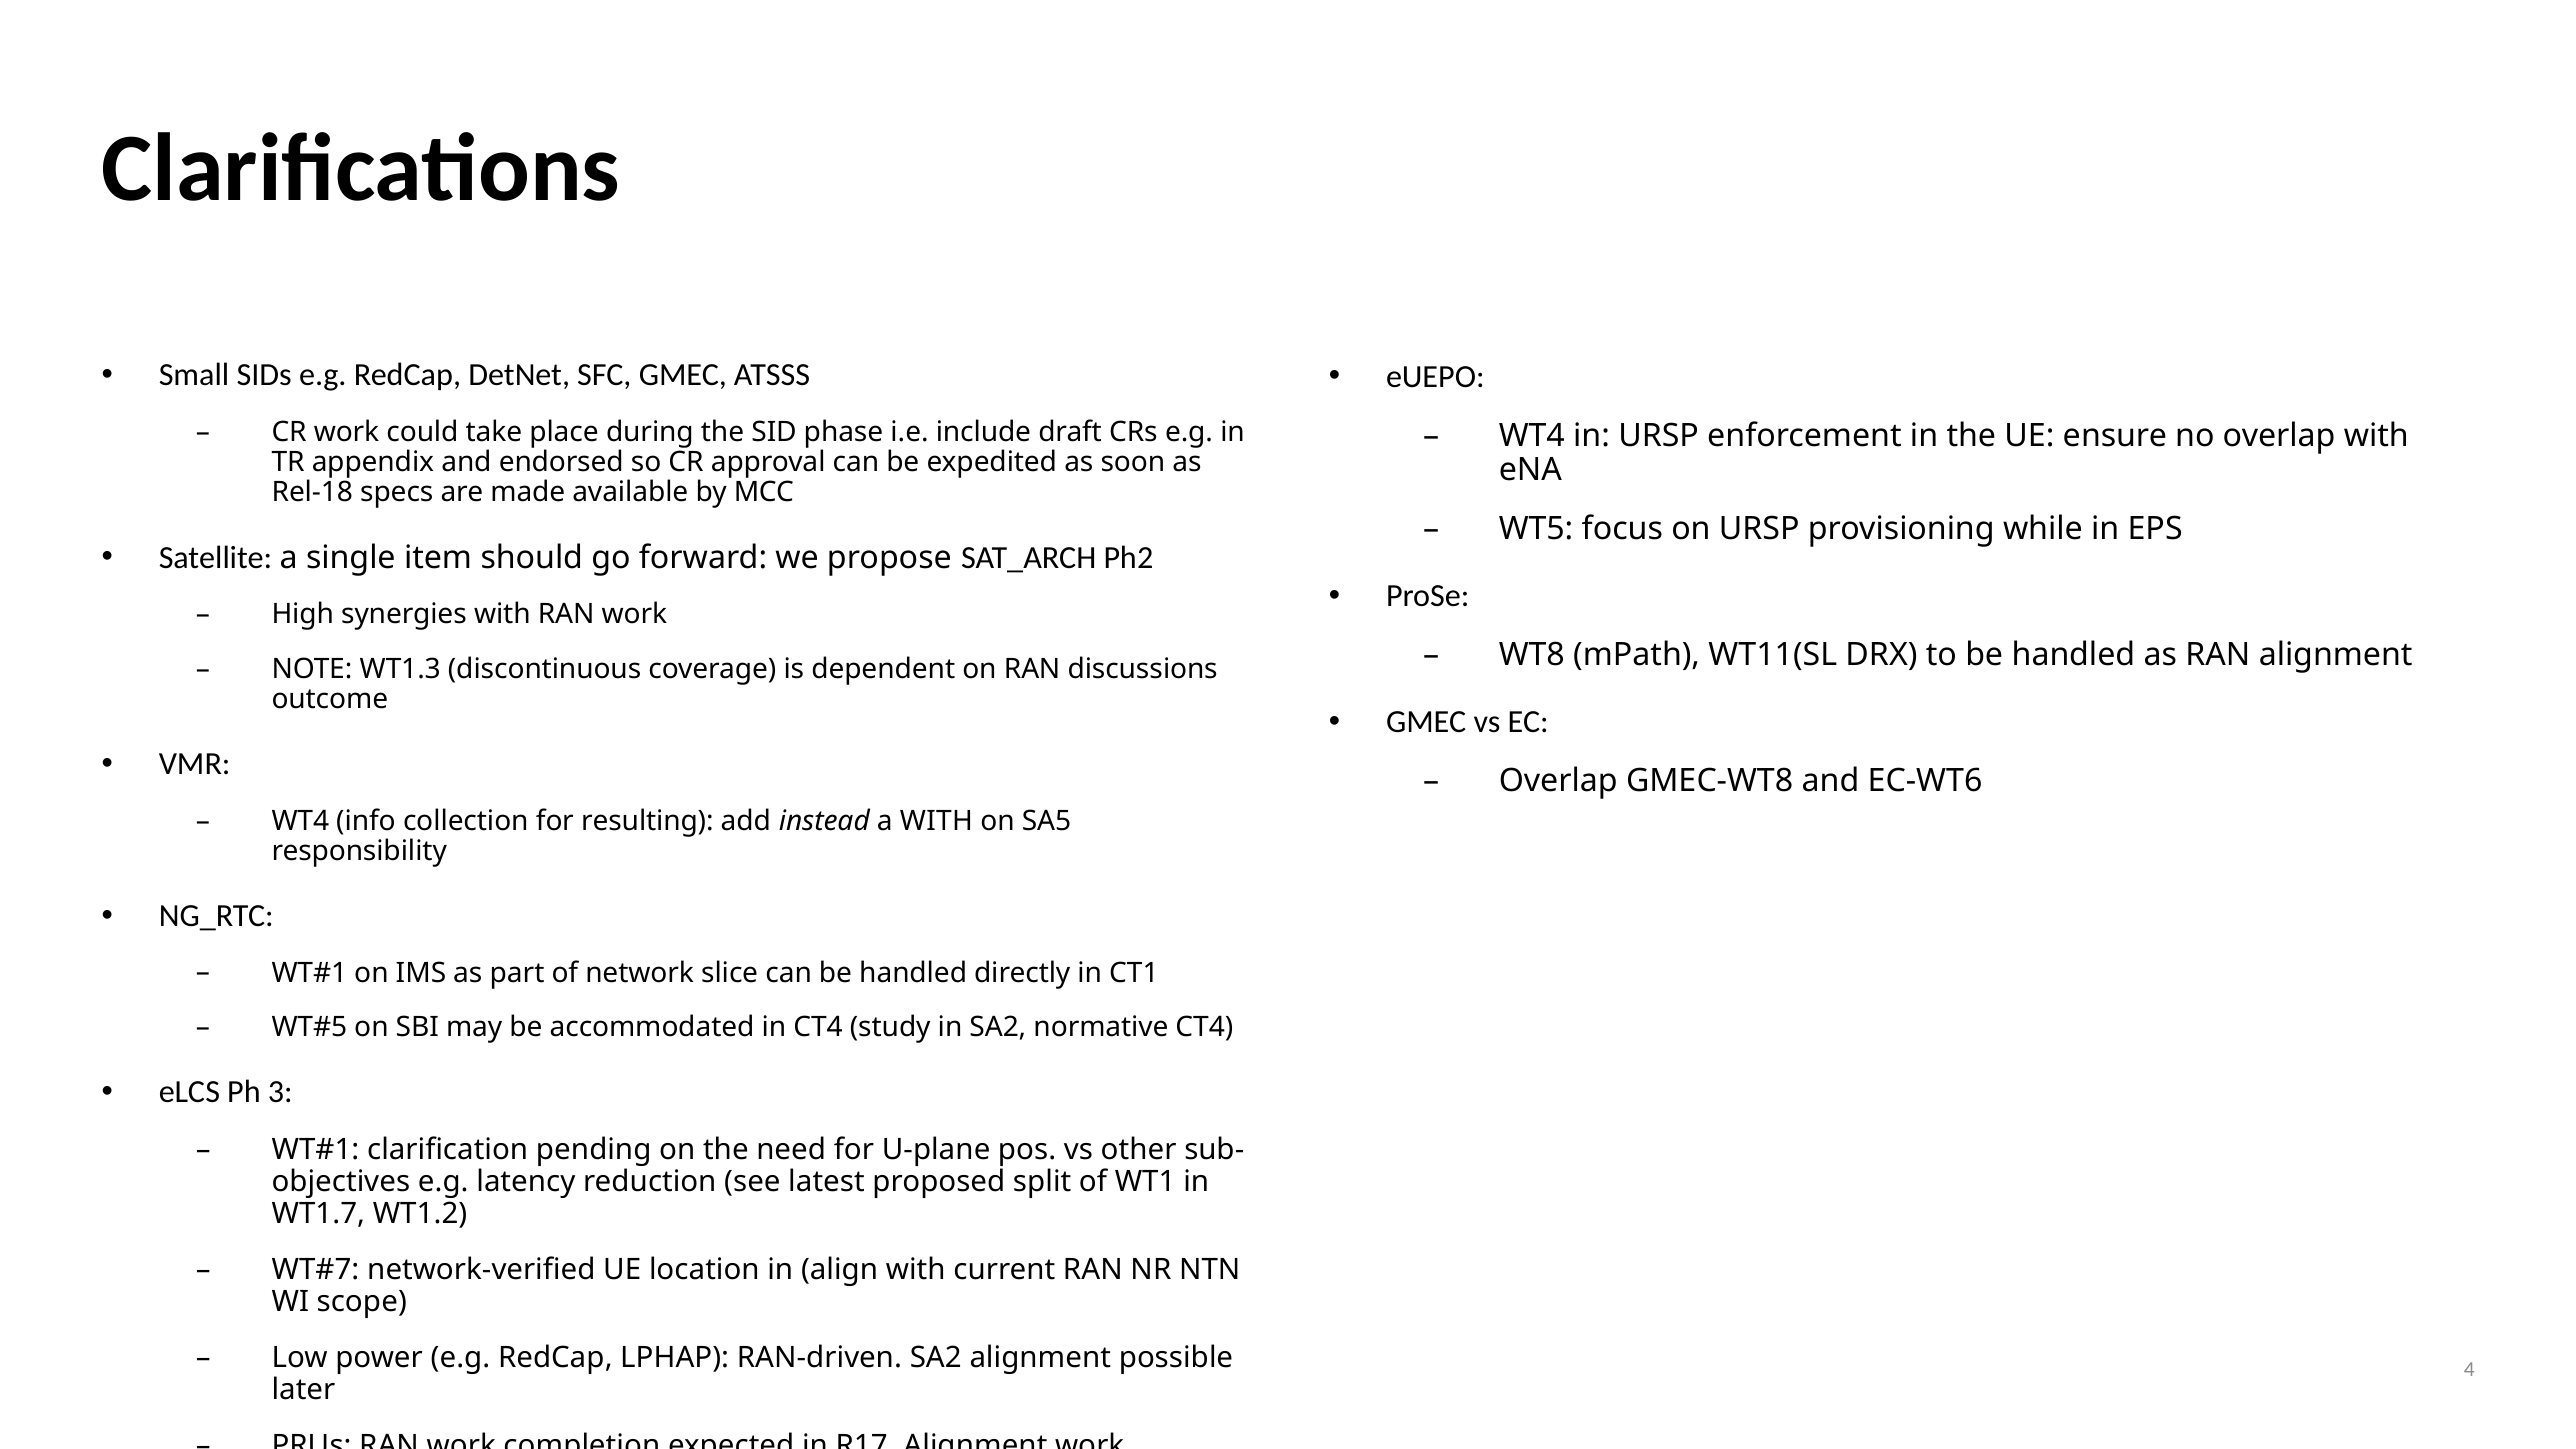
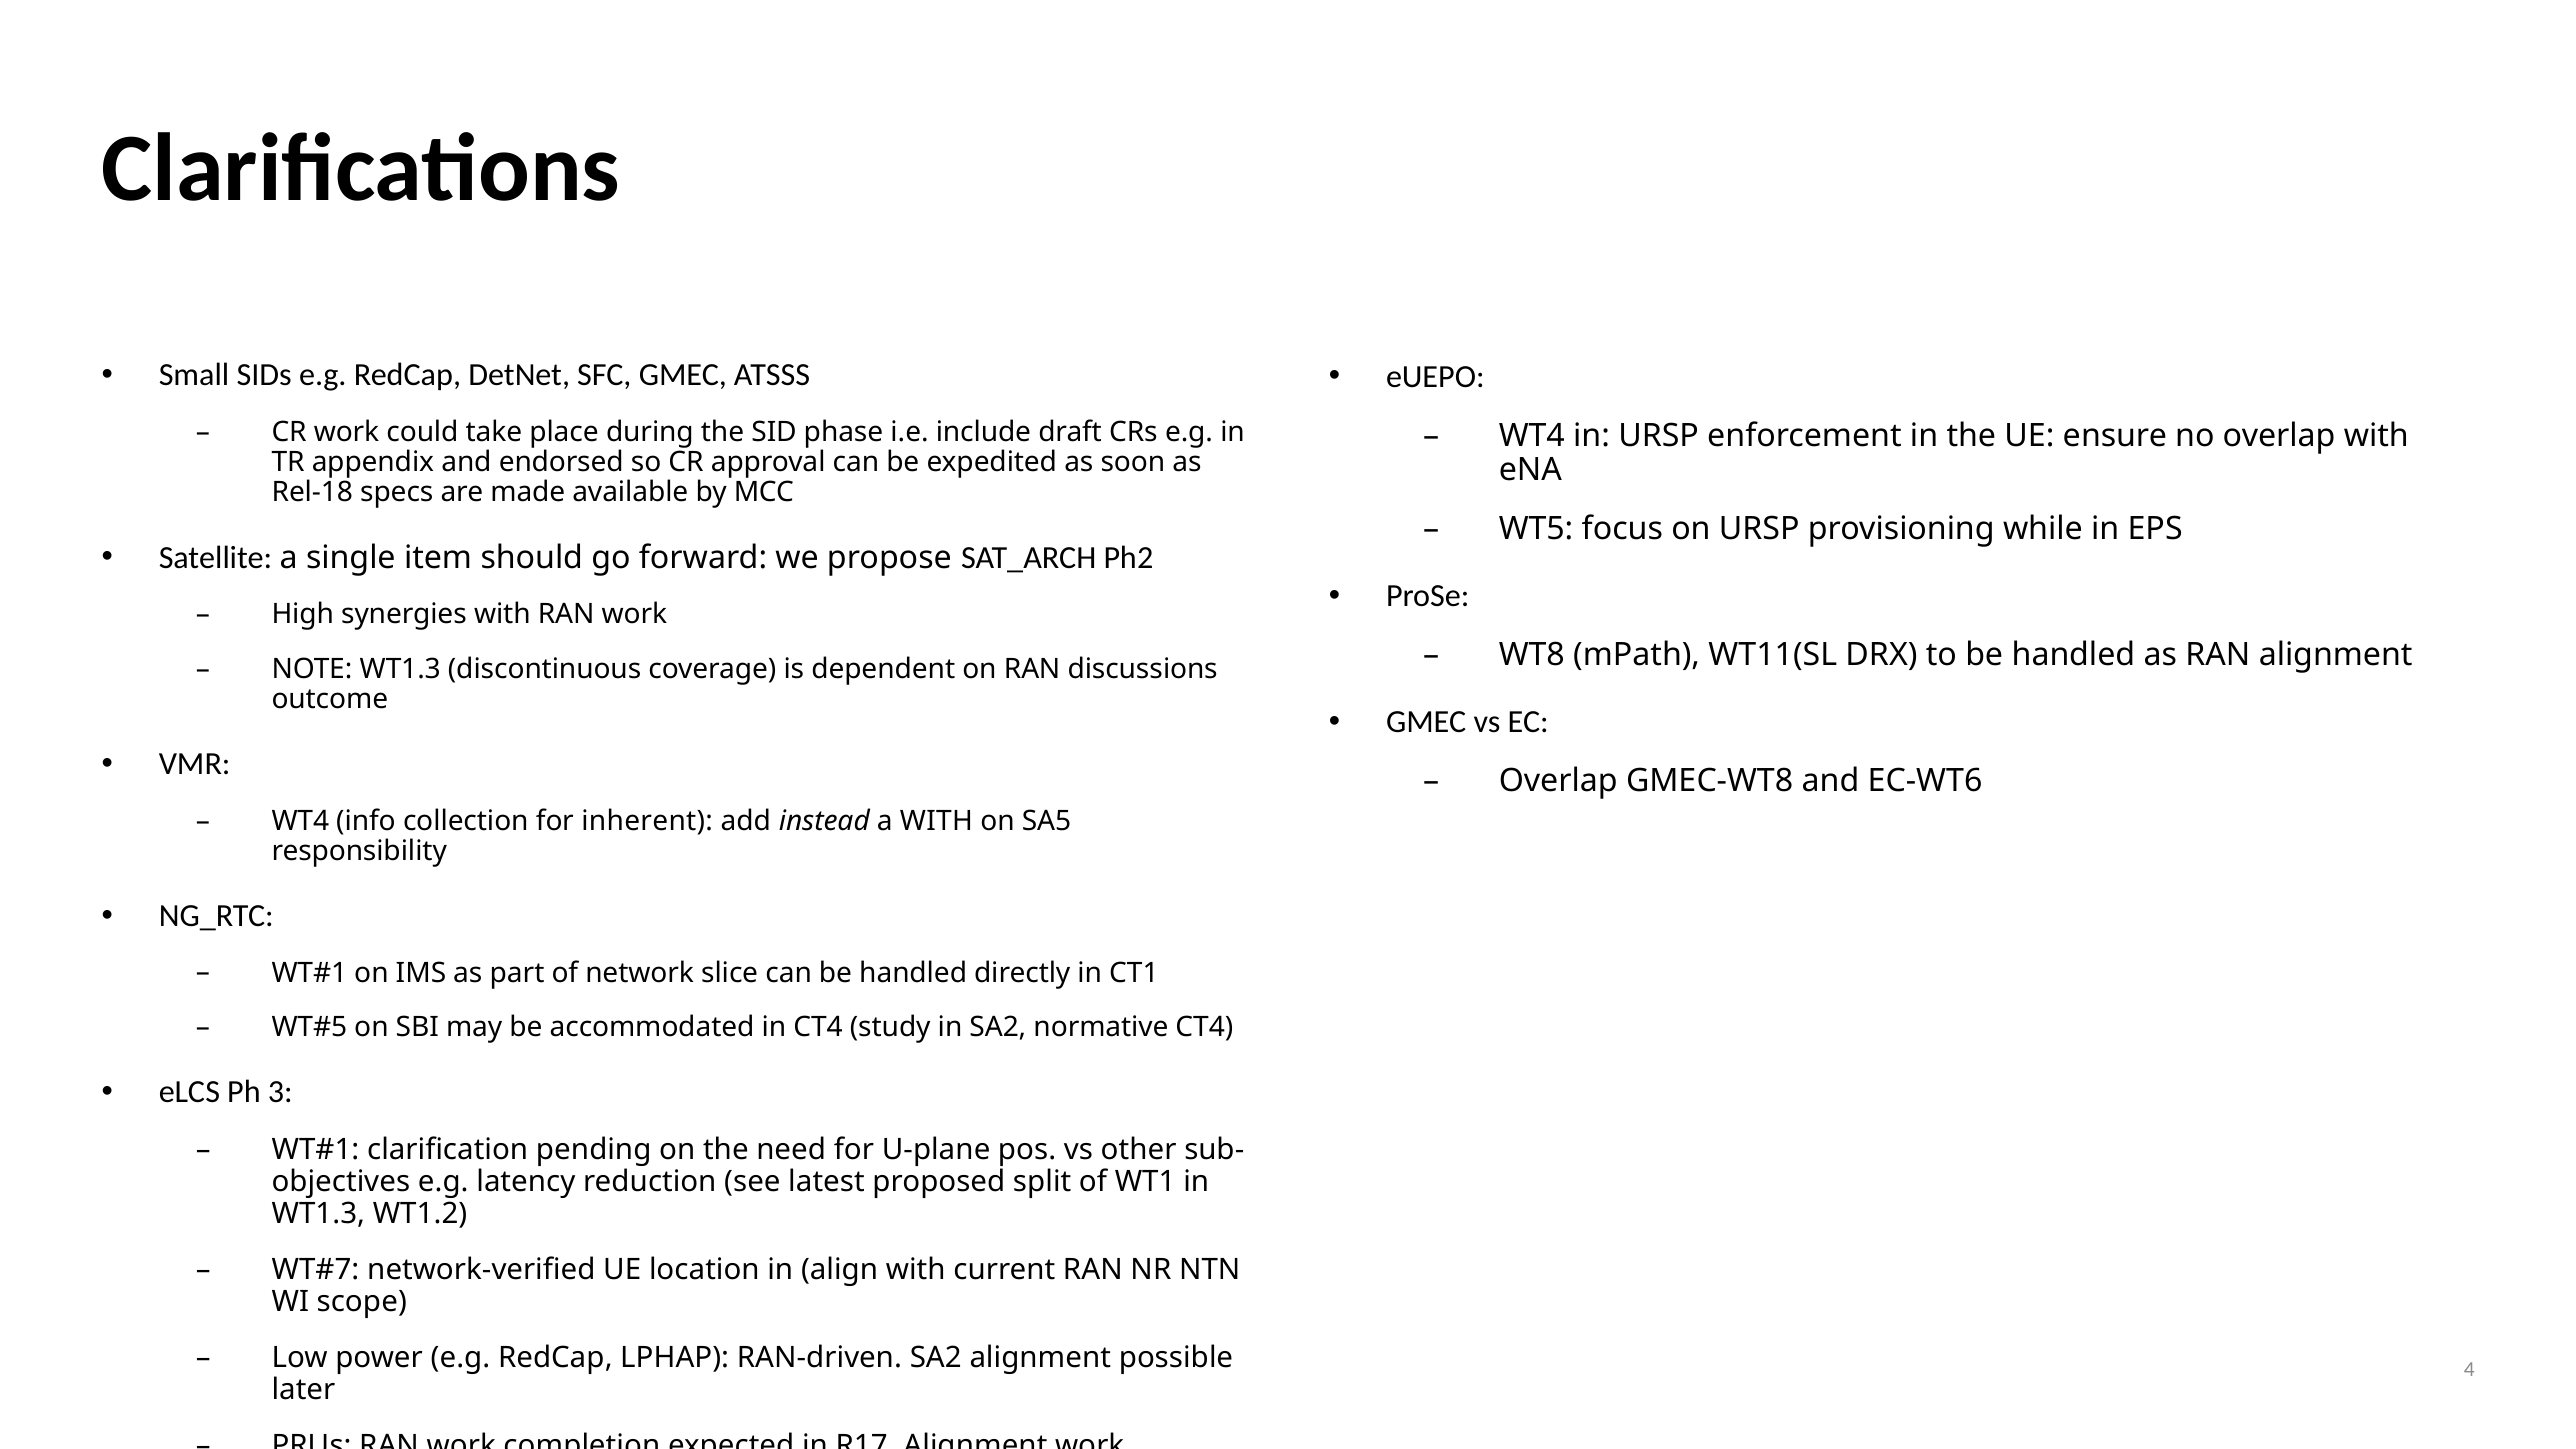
resulting: resulting -> inherent (647, 821)
WT1.7: WT1.7 -> WT1.3 (318, 1213)
